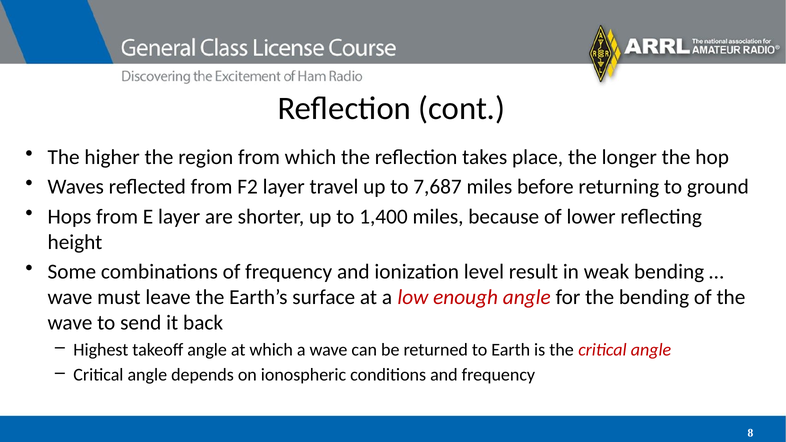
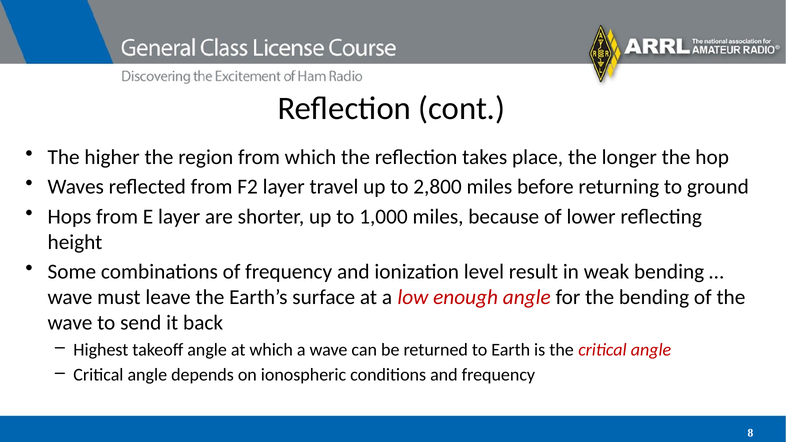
7,687: 7,687 -> 2,800 (438, 187)
1,400: 1,400 -> 1,000 (383, 217)
